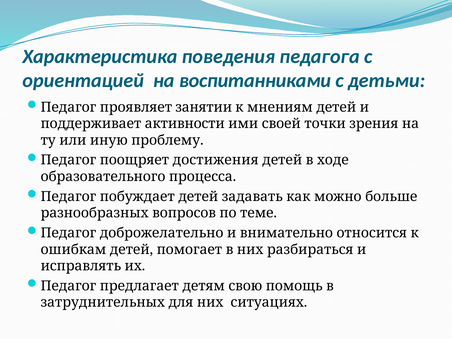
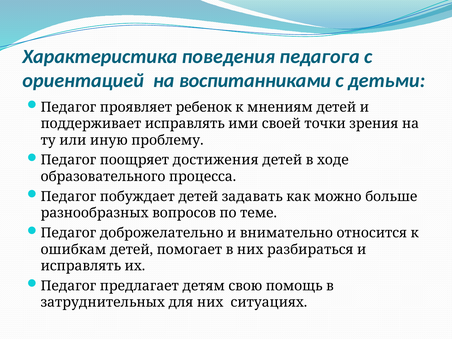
занятии: занятии -> ребенок (204, 107)
поддерживает активности: активности -> исправлять (185, 124)
